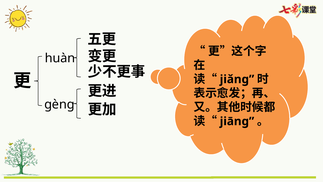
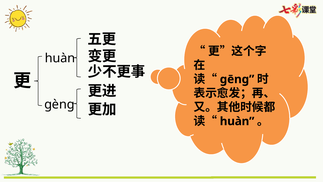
jiǎng: jiǎng -> gēng (237, 79)
jiāng: jiāng -> huàn (237, 121)
